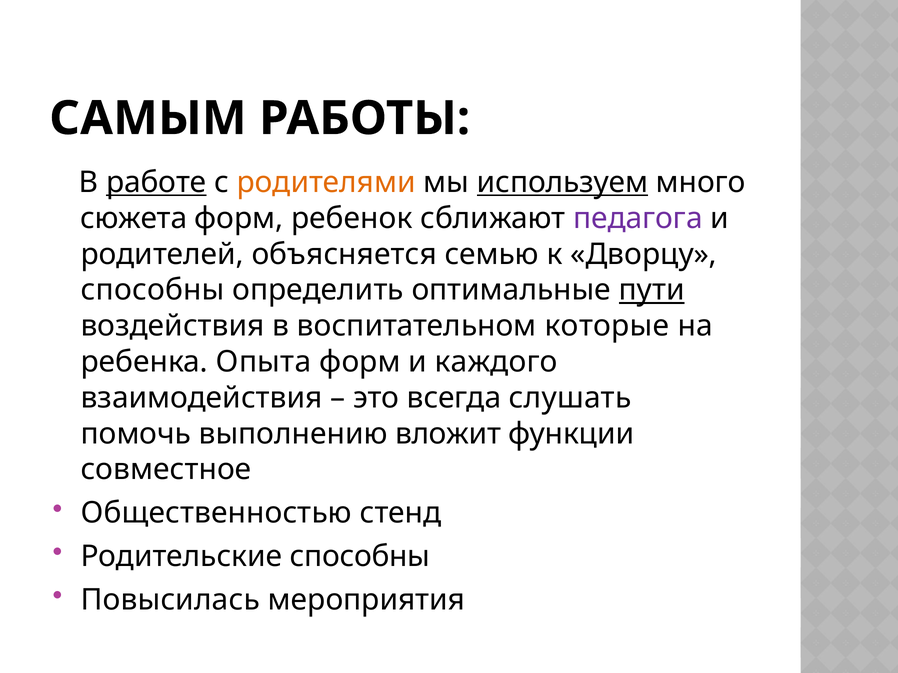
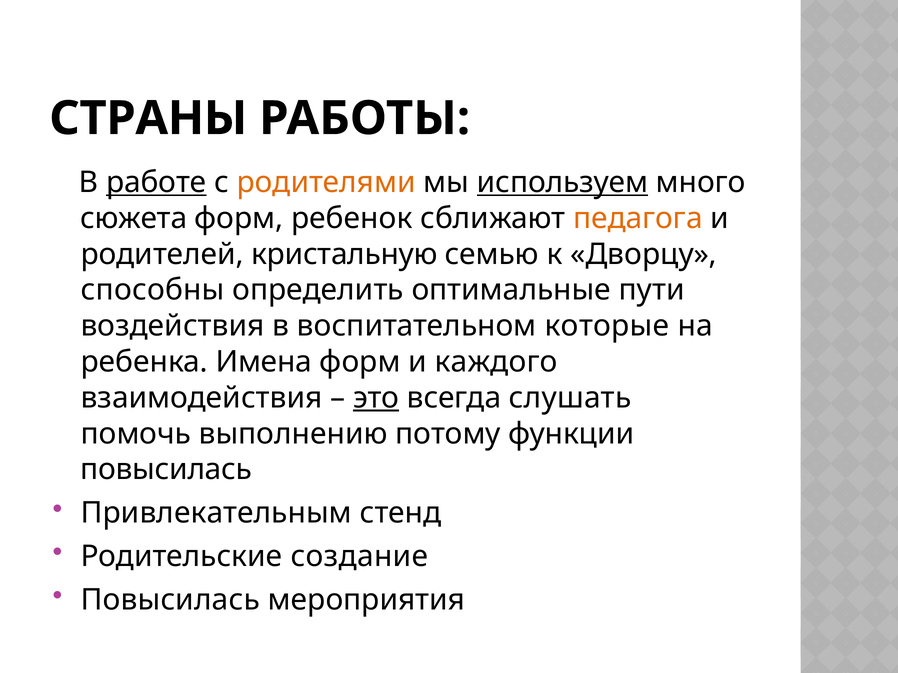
САМЫМ: САМЫМ -> СТРАНЫ (148, 119)
педагога colour: purple -> orange (638, 218)
объясняется: объясняется -> кристальную (344, 254)
пути underline: present -> none (652, 290)
Опыта: Опыта -> Имена (264, 362)
это underline: none -> present (376, 398)
вложит: вложит -> потому (448, 434)
совместное: совместное -> повысилась (166, 470)
Общественностью: Общественностью -> Привлекательным (216, 513)
Родительские способны: способны -> создание (360, 557)
